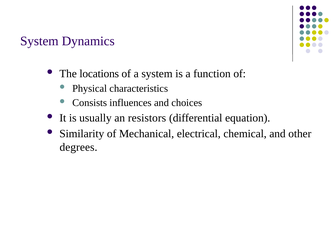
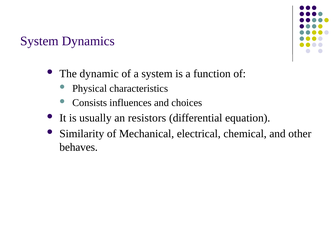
locations: locations -> dynamic (99, 74)
degrees: degrees -> behaves (79, 147)
